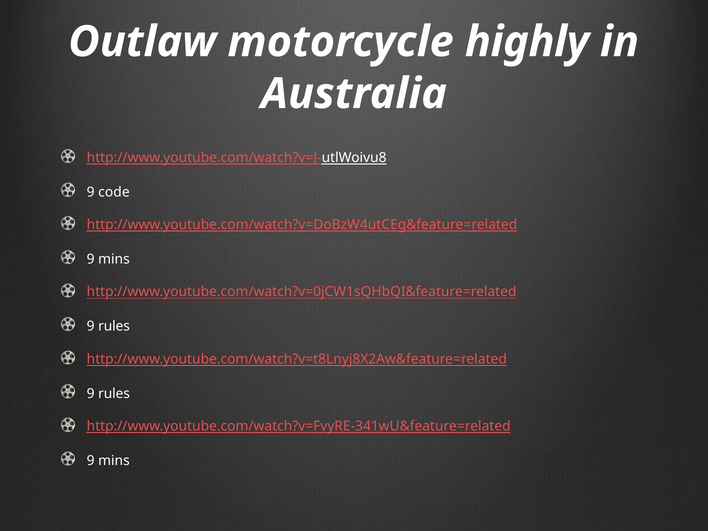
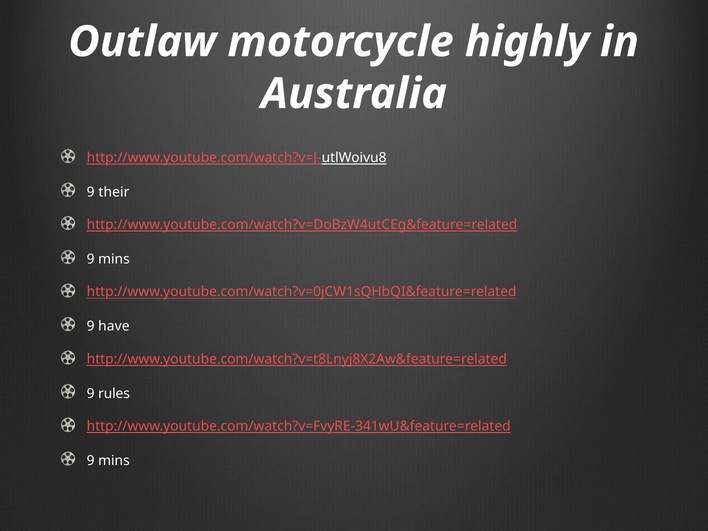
code: code -> their (114, 192)
rules: rules -> have (114, 326)
